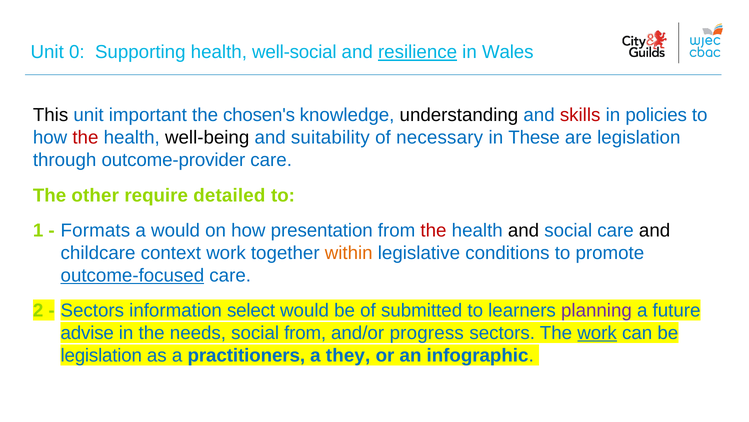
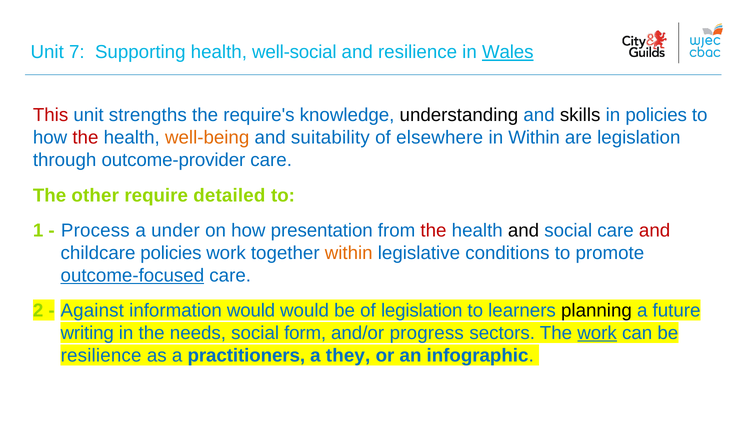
0: 0 -> 7 (77, 52)
resilience underline: present -> none (418, 52)
Wales underline: none -> present (508, 52)
This colour: black -> red (51, 115)
important: important -> strengths (148, 115)
chosen's: chosen's -> require's (259, 115)
skills colour: red -> black (580, 115)
well-being colour: black -> orange (207, 138)
necessary: necessary -> elsewhere (440, 138)
in These: These -> Within (534, 138)
Formats: Formats -> Process (95, 230)
a would: would -> under (175, 230)
and colour: black -> red (655, 230)
childcare context: context -> policies (171, 252)
Sectors: Sectors -> Against (92, 310)
information select: select -> would (251, 310)
of submitted: submitted -> legislation (422, 310)
planning colour: purple -> black (596, 310)
advise: advise -> writing (87, 332)
social from: from -> form (305, 332)
legislation: legislation -> resilience (101, 355)
